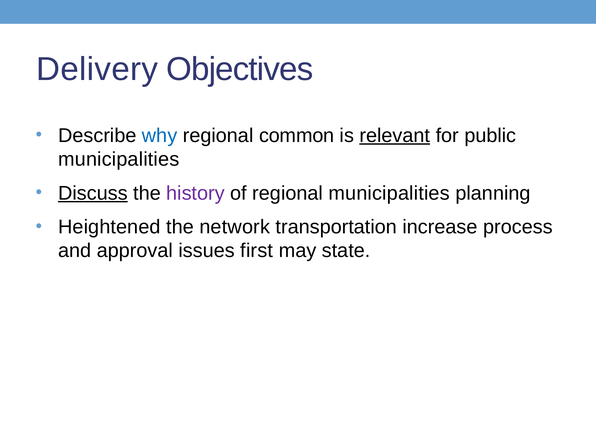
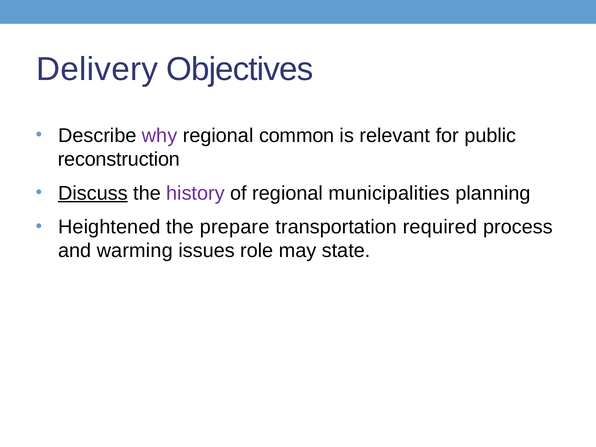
why colour: blue -> purple (160, 135)
relevant underline: present -> none (395, 135)
municipalities: municipalities -> reconstruction (119, 159)
network: network -> prepare (235, 227)
increase: increase -> required (440, 227)
approval: approval -> warming (135, 251)
first: first -> role (257, 251)
